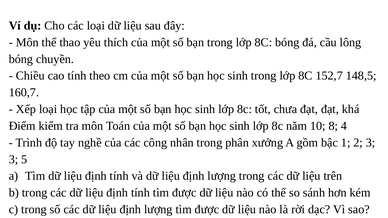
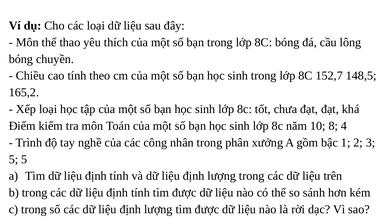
160,7: 160,7 -> 165,2 (24, 93)
3: 3 -> 5 (13, 159)
